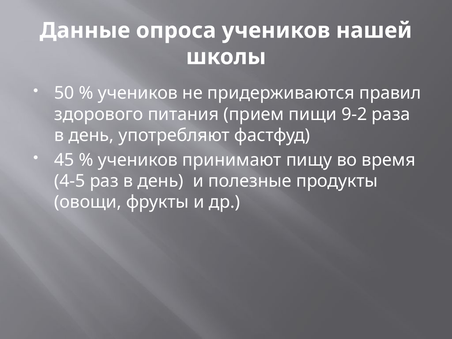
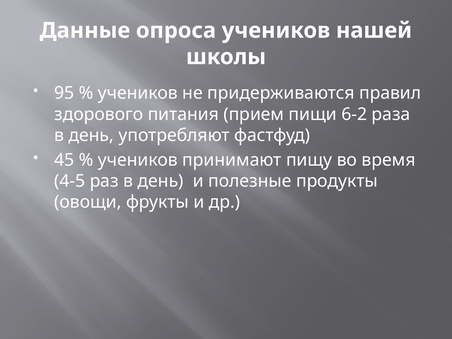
50: 50 -> 95 (64, 93)
9-2: 9-2 -> 6-2 (354, 114)
